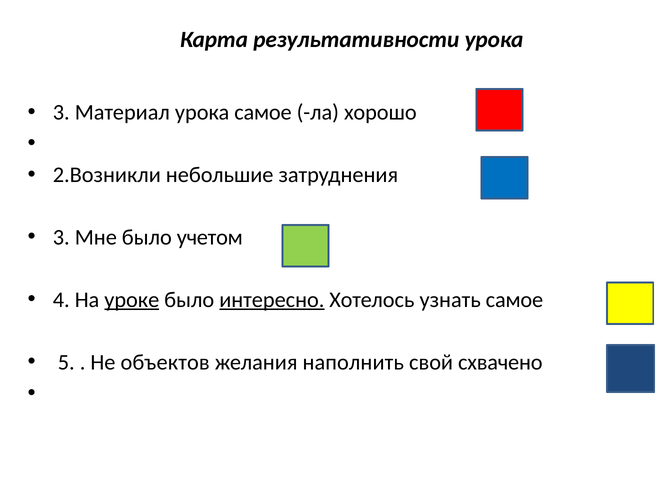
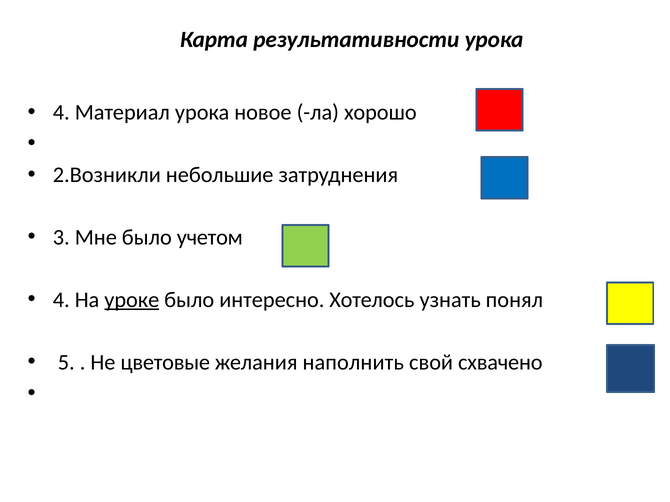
3: 3 -> 4 (61, 113)
урока самое: самое -> новое (263, 113)
интересно underline: present -> none (272, 300)
узнать самое: самое -> понял (514, 300)
объектов: объектов -> цветовые (165, 363)
